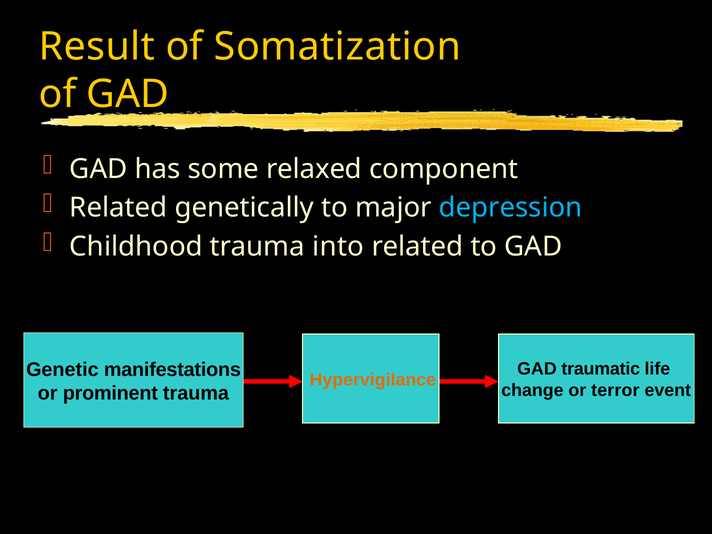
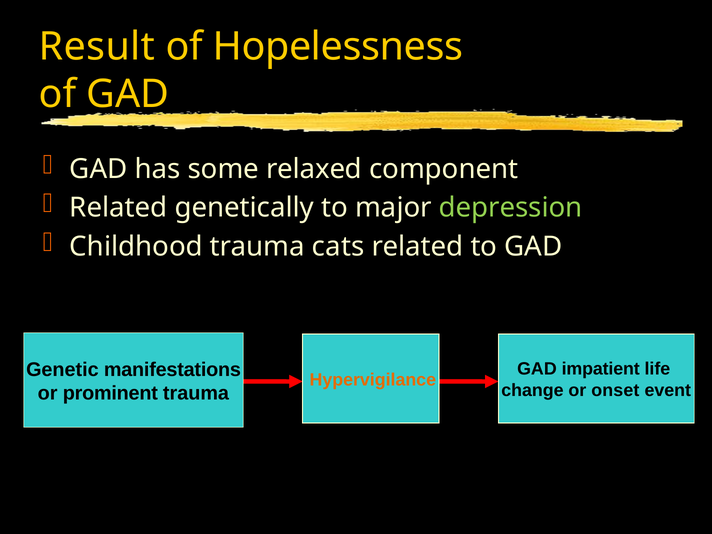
Somatization: Somatization -> Hopelessness (338, 47)
depression colour: light blue -> light green (511, 208)
into: into -> cats (338, 247)
traumatic: traumatic -> impatient (601, 369)
terror: terror -> onset (615, 390)
